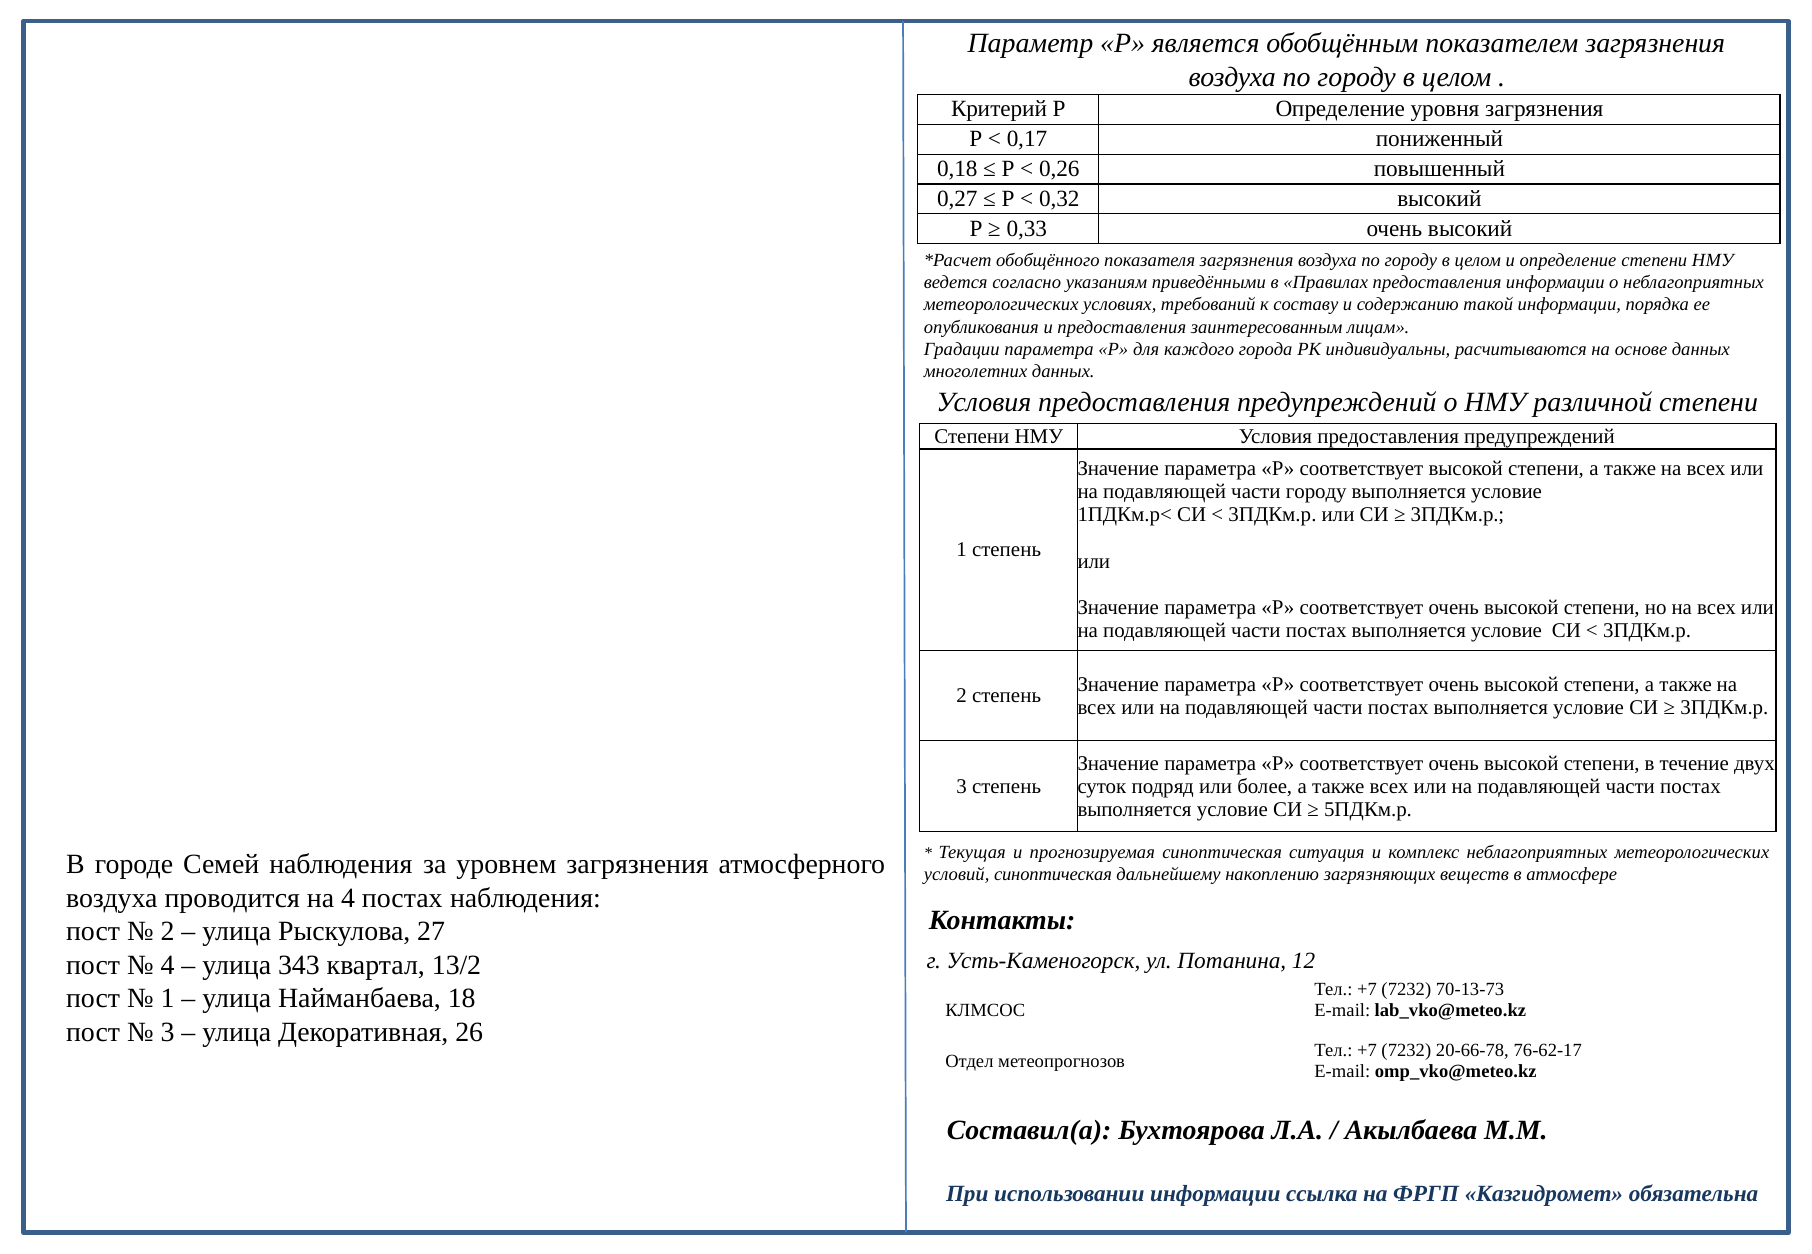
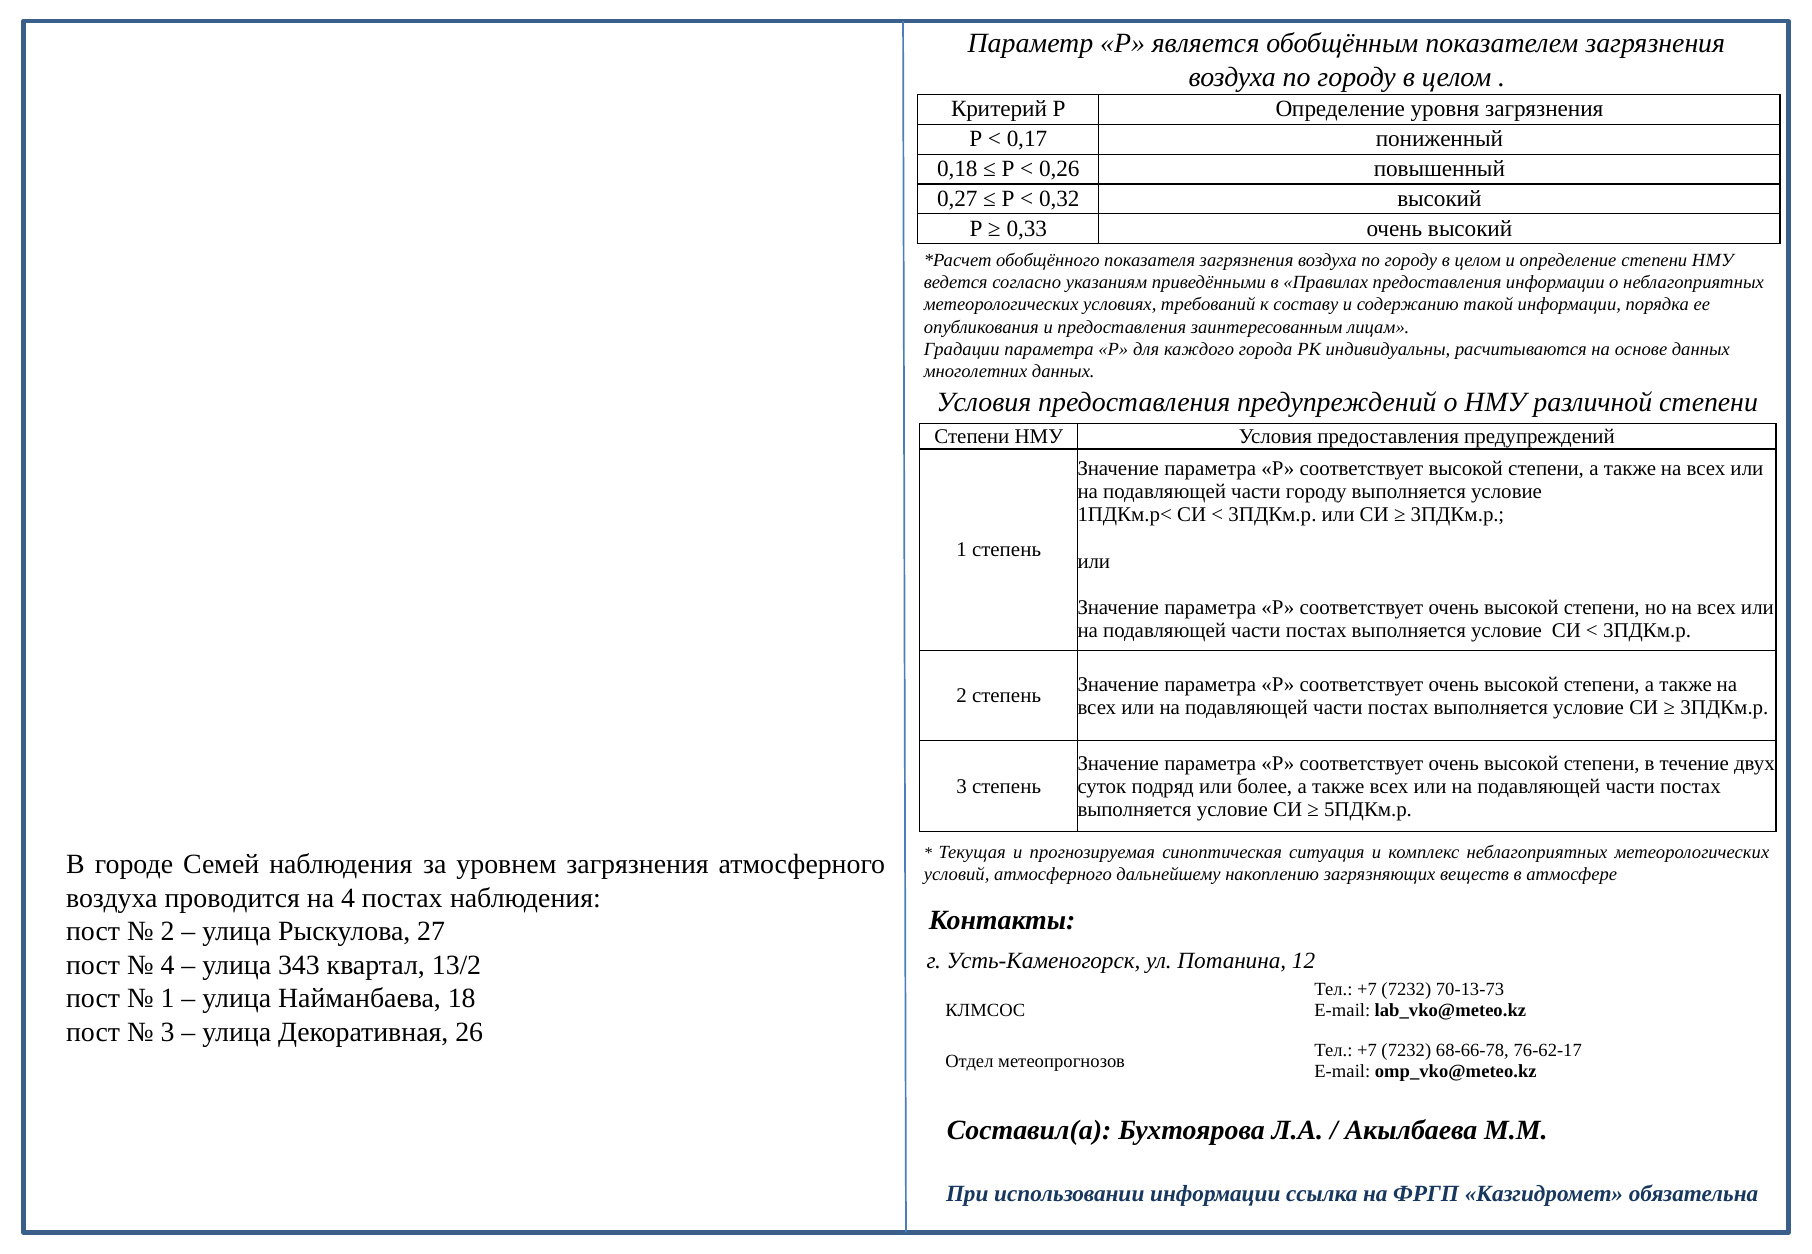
условий синоптическая: синоптическая -> атмосферного (1053, 875)
20-66-78: 20-66-78 -> 68-66-78 (1472, 1051)
